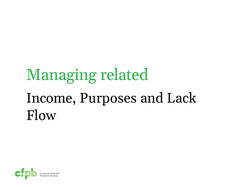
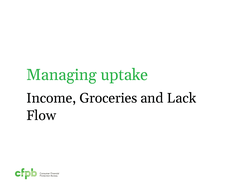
related: related -> uptake (124, 75)
Purposes: Purposes -> Groceries (108, 98)
